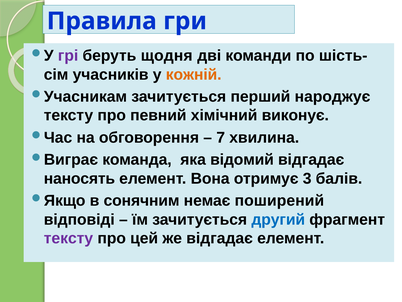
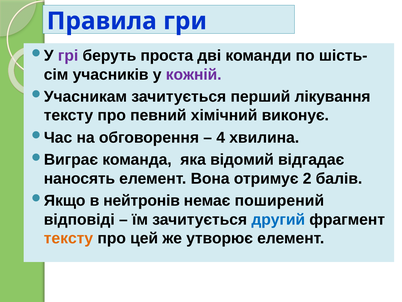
щодня: щодня -> проста (167, 56)
кожній colour: orange -> purple (194, 74)
народжує: народжує -> лікування (333, 97)
7: 7 -> 4 (221, 137)
3: 3 -> 2 (307, 178)
сонячним: сонячним -> нейтронів (142, 200)
тексту colour: purple -> orange (68, 238)
же відгадає: відгадає -> утворює (220, 238)
